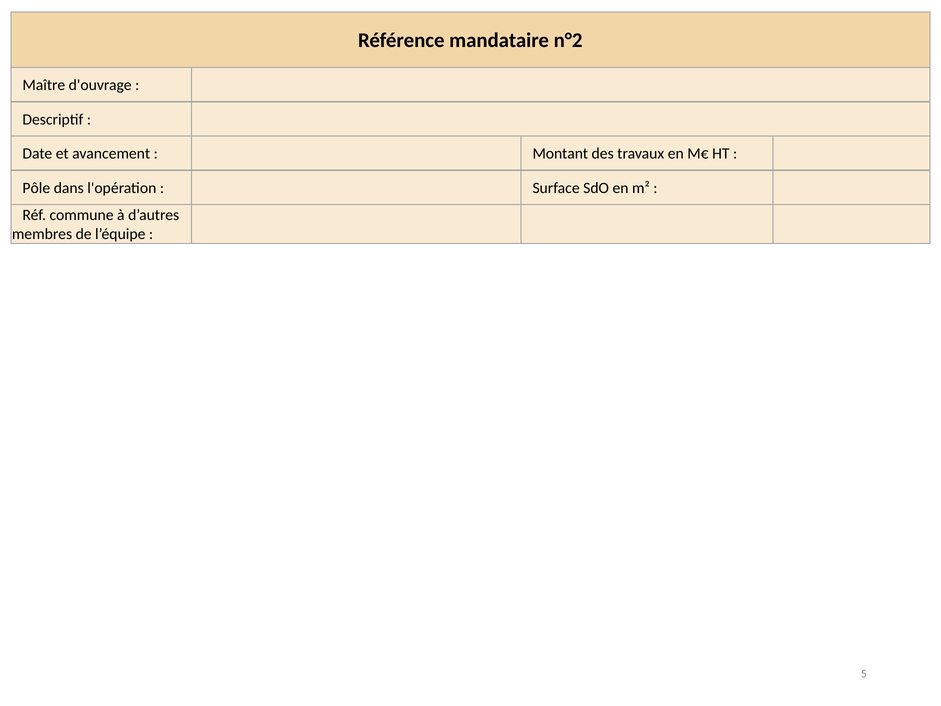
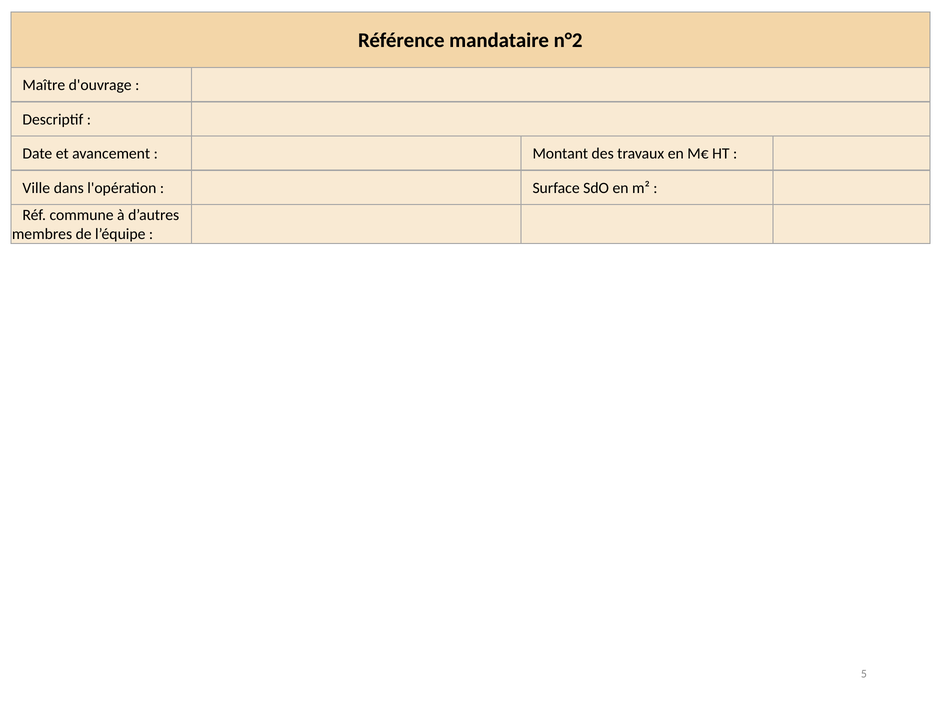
Pôle: Pôle -> Ville (36, 188)
